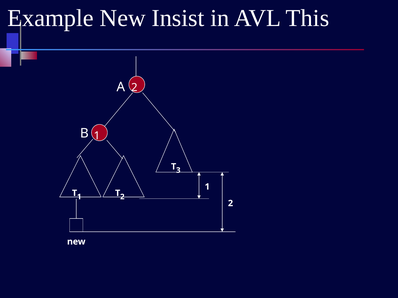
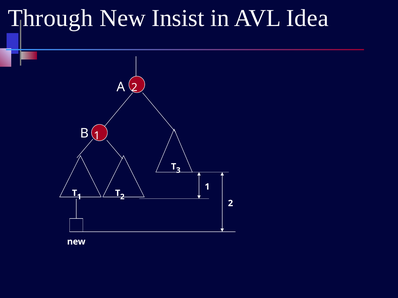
Example: Example -> Through (50, 18)
This: This -> Idea (307, 18)
